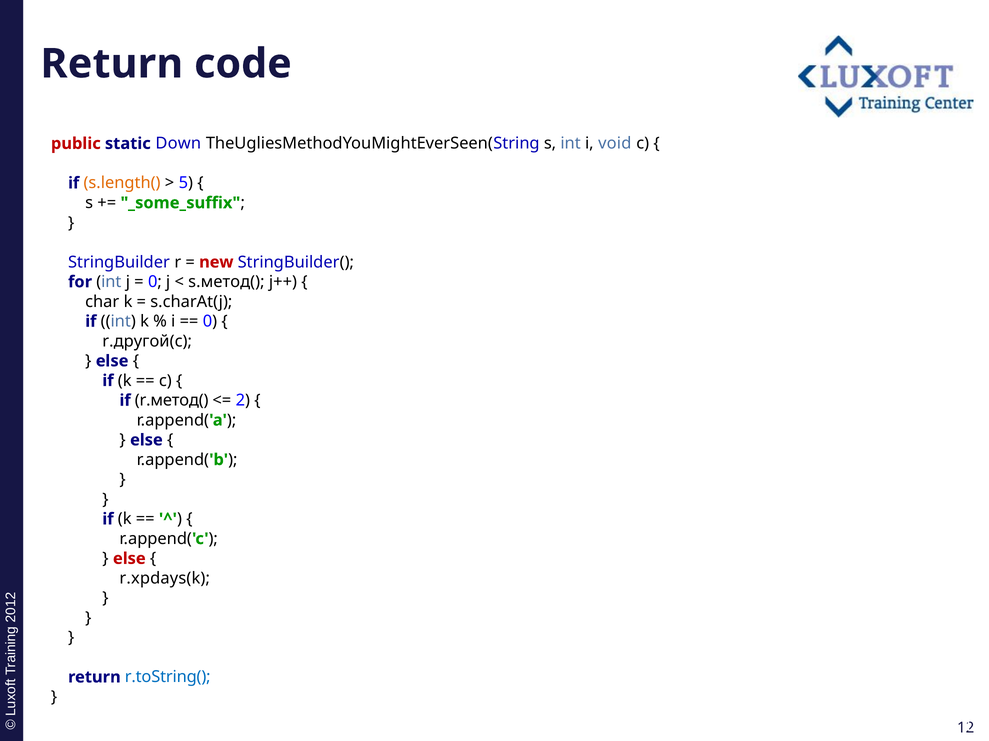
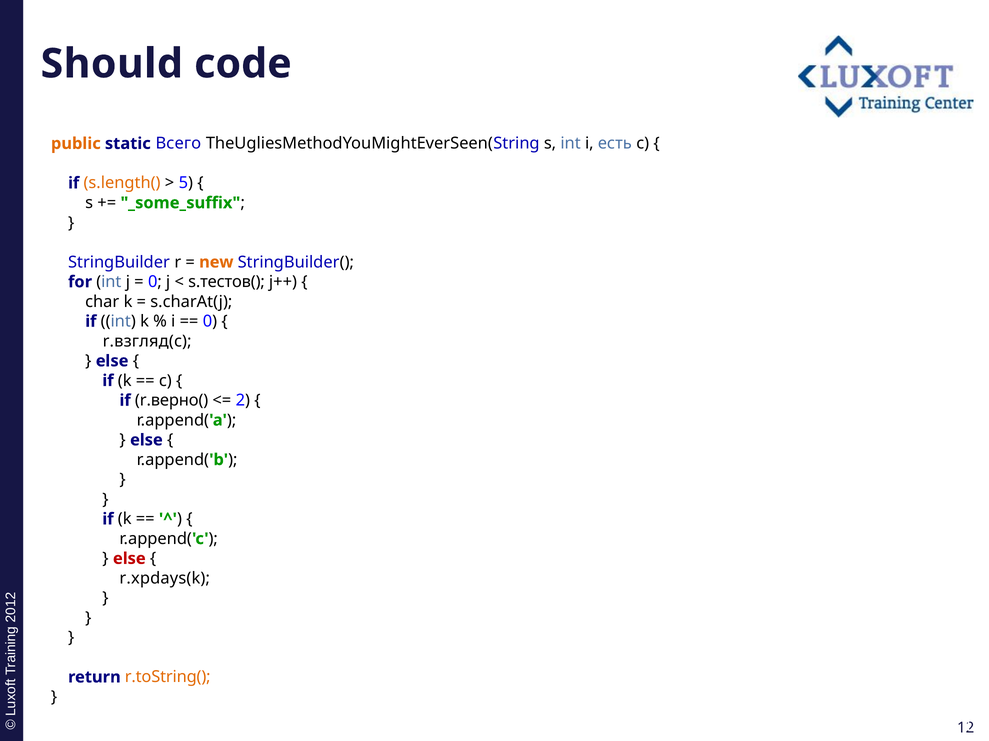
Return: Return -> Should (112, 64)
public colour: red -> orange (76, 144)
Down: Down -> Всего (178, 144)
void: void -> есть (615, 144)
new colour: red -> orange (216, 262)
s.метод(: s.метод( -> s.тестов( (227, 282)
r.другой(c: r.другой(c -> r.взгляд(c (147, 341)
r.метод(: r.метод( -> r.верно( (172, 401)
r.toString( colour: blue -> orange (168, 678)
